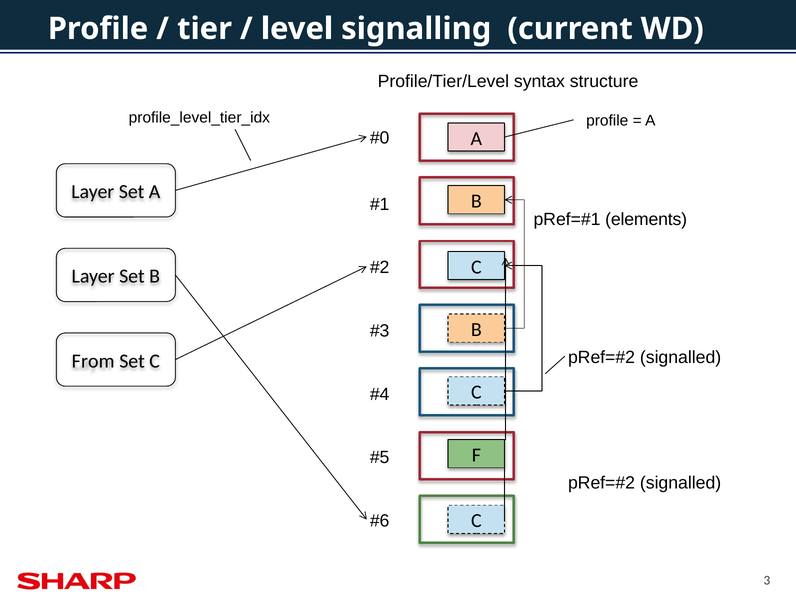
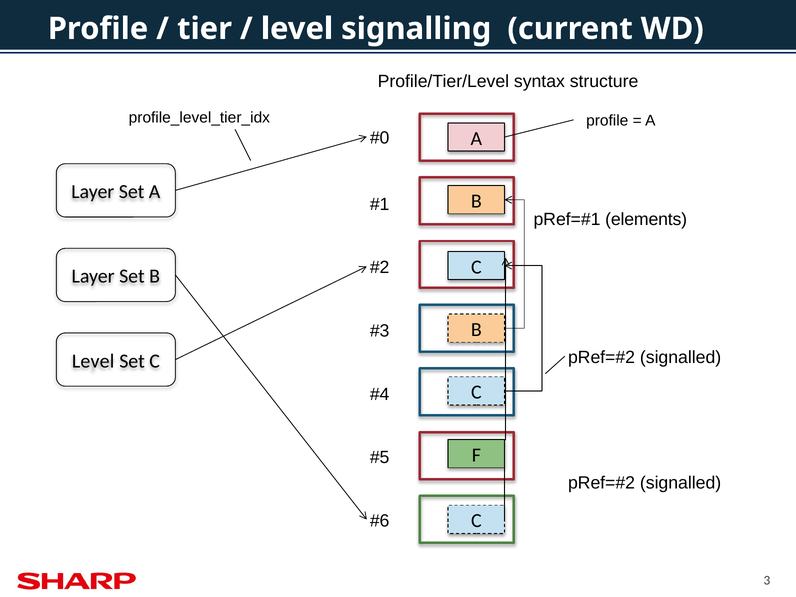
From: From -> Level (93, 361)
